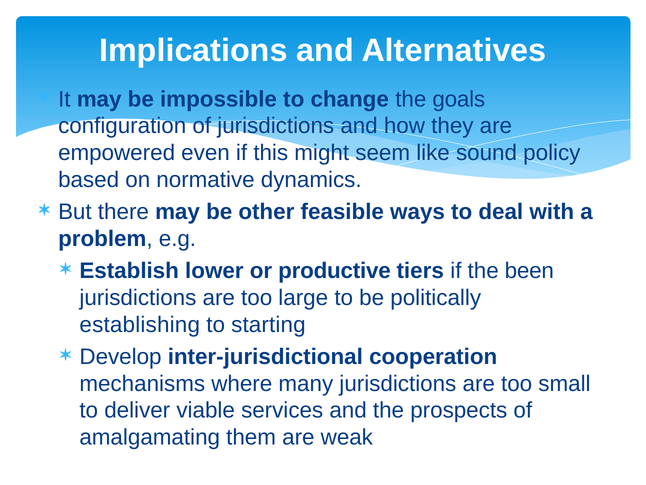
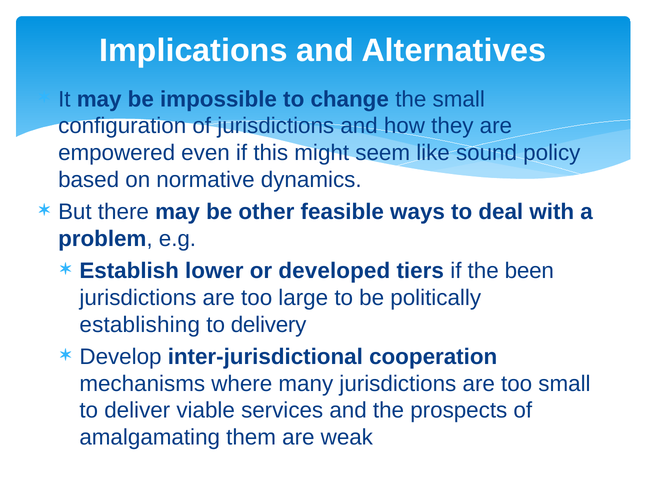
the goals: goals -> small (459, 99)
productive: productive -> developed (334, 271)
starting: starting -> delivery (269, 324)
